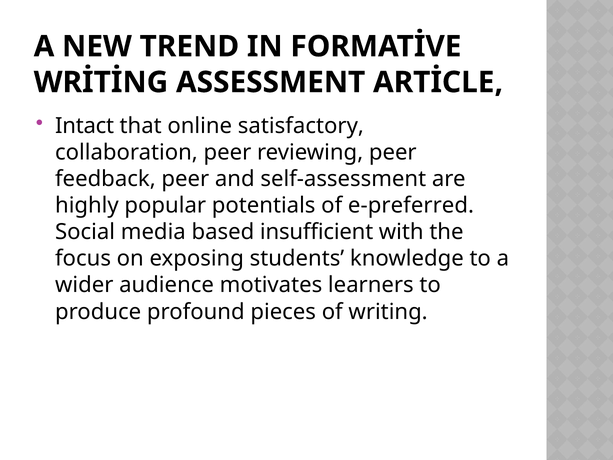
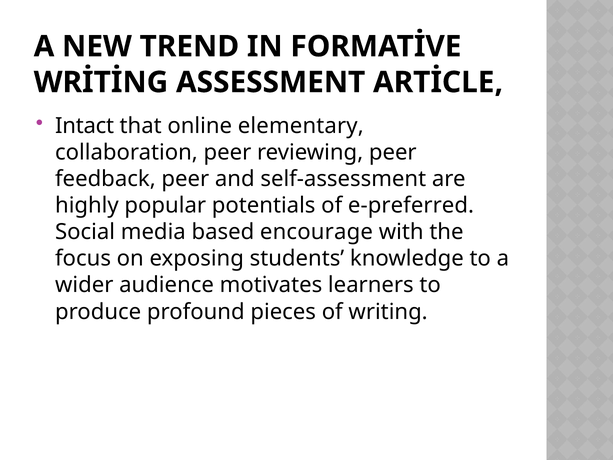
satisfactory: satisfactory -> elementary (301, 126)
insufficient: insufficient -> encourage (316, 232)
